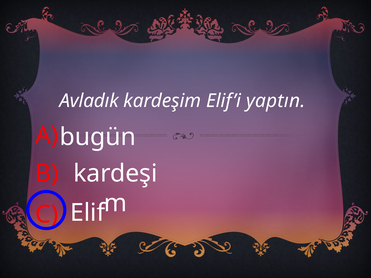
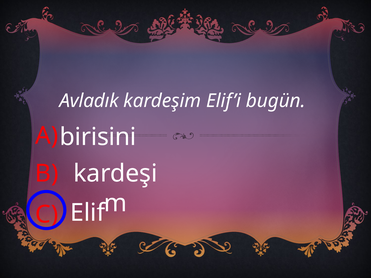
yaptın: yaptın -> bugün (276, 101)
bugün: bugün -> birisini (98, 137)
